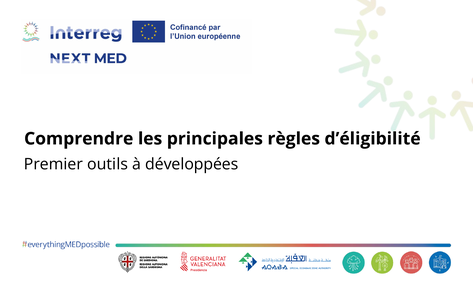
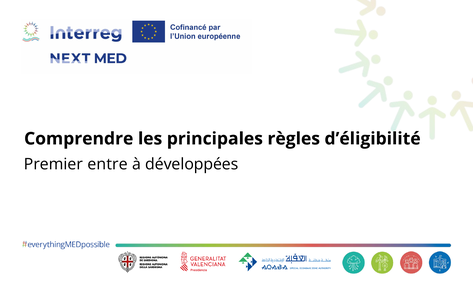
outils: outils -> entre (108, 164)
